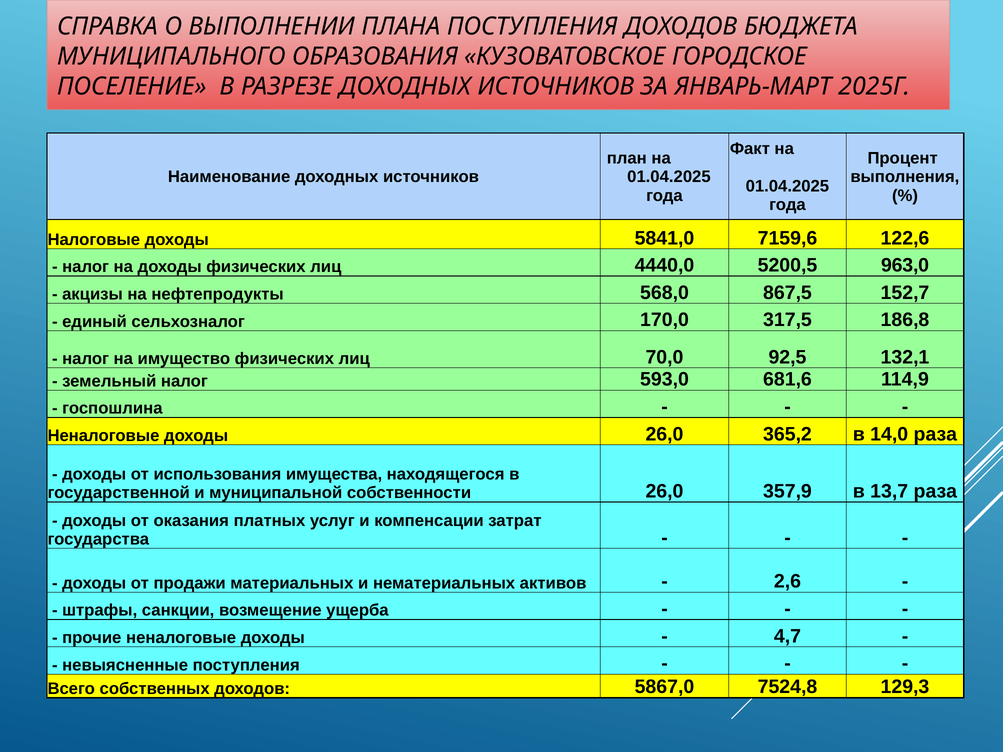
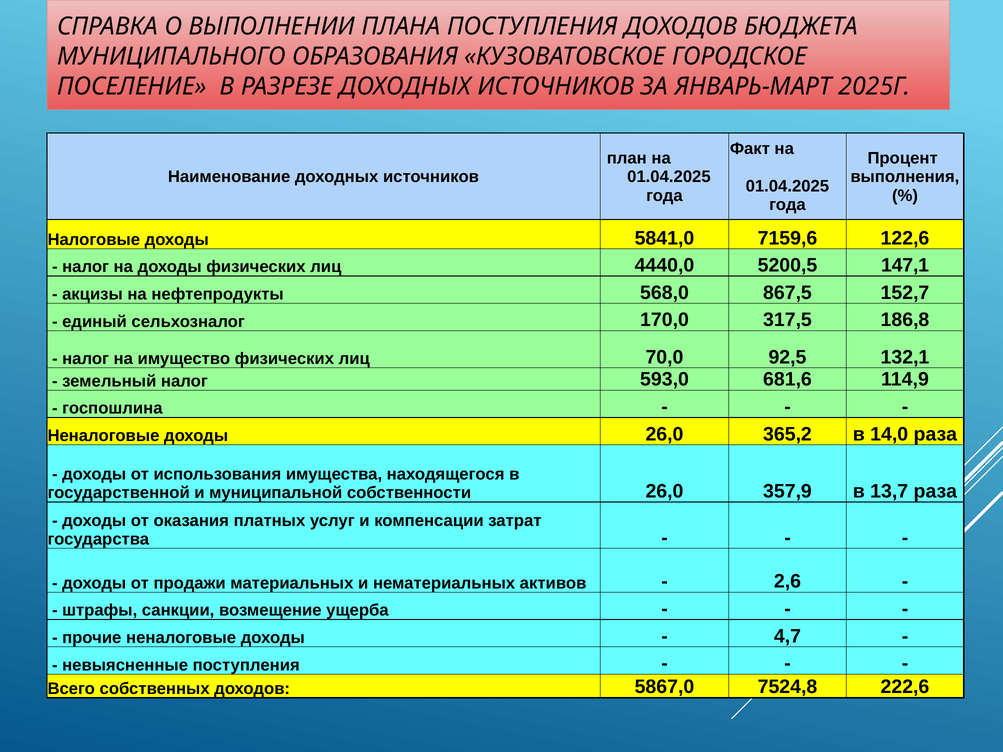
963,0: 963,0 -> 147,1 (905, 265)
129,3: 129,3 -> 222,6 (905, 687)
